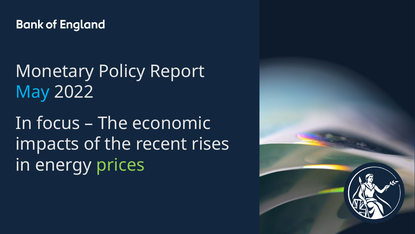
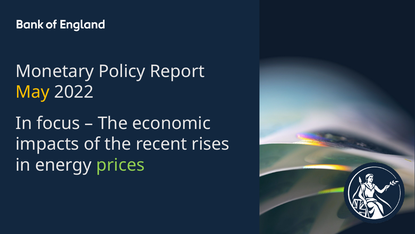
May colour: light blue -> yellow (33, 92)
